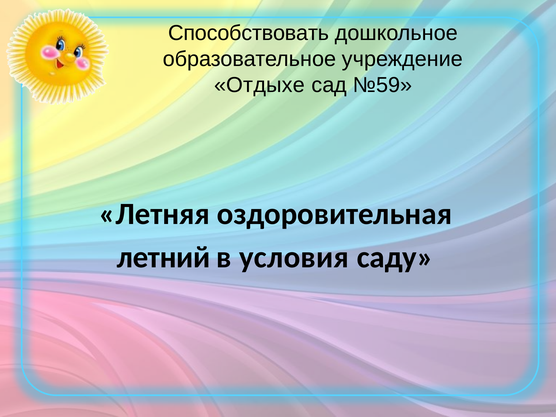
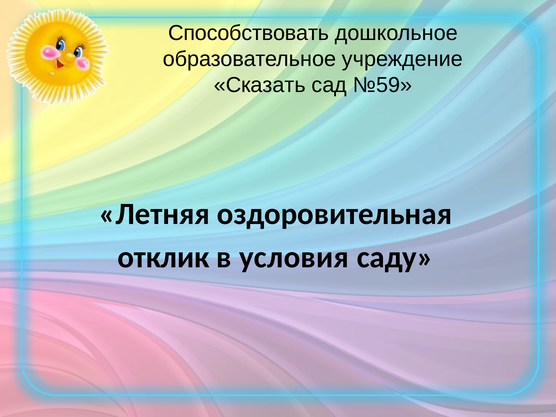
Отдыхе: Отдыхе -> Сказать (260, 85)
летний: летний -> отклик (163, 257)
